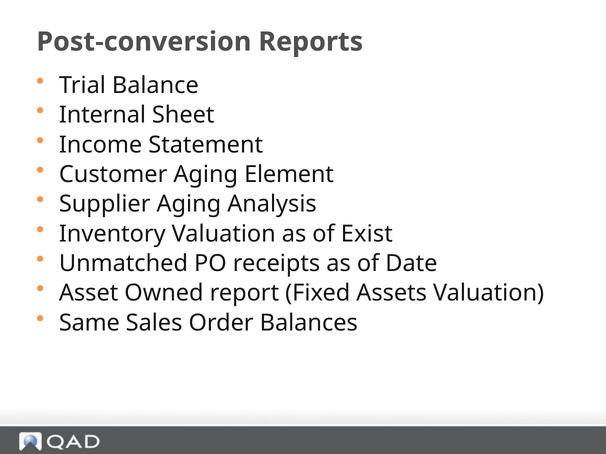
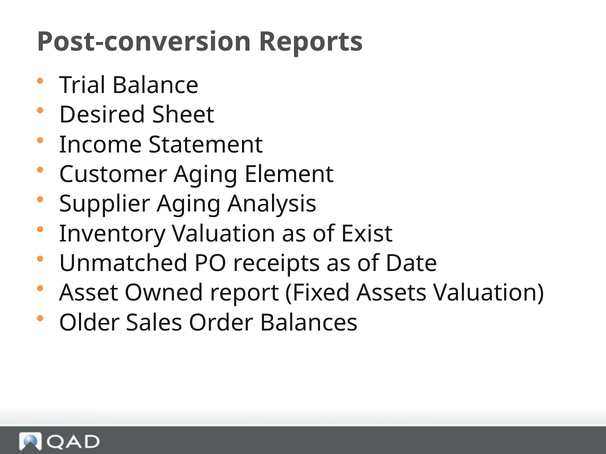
Internal: Internal -> Desired (102, 115)
Same: Same -> Older (89, 323)
